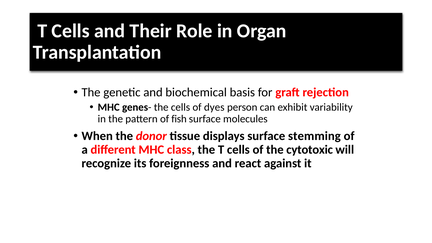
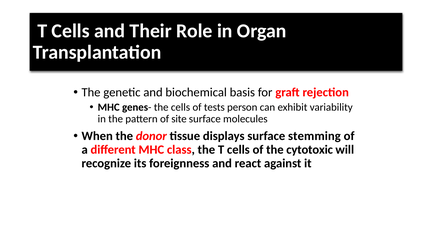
dyes: dyes -> tests (214, 107)
fish: fish -> site (179, 119)
